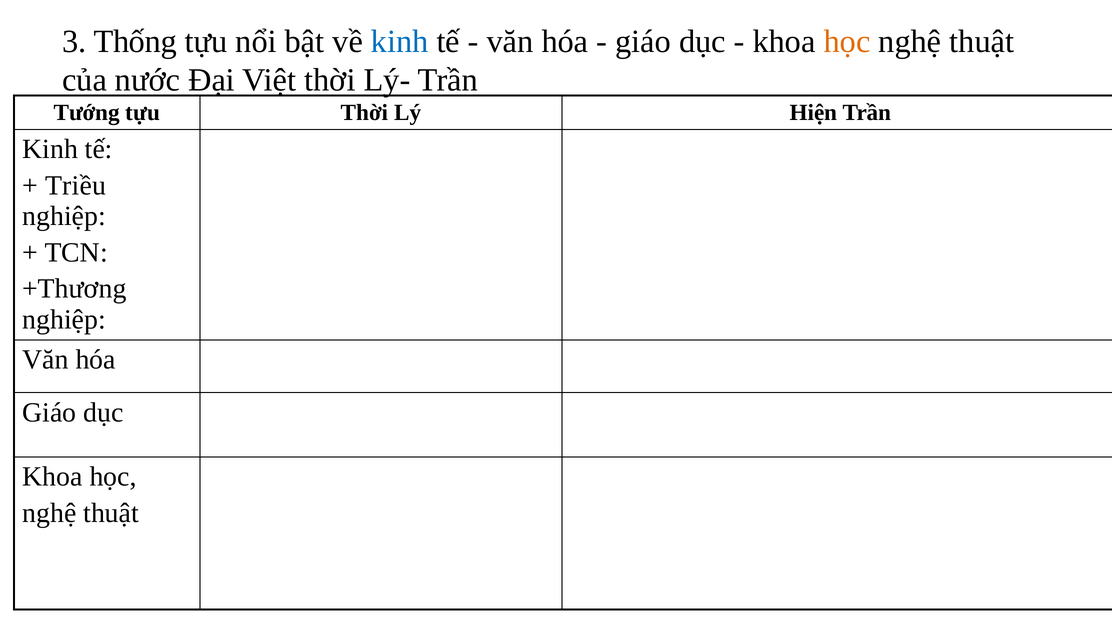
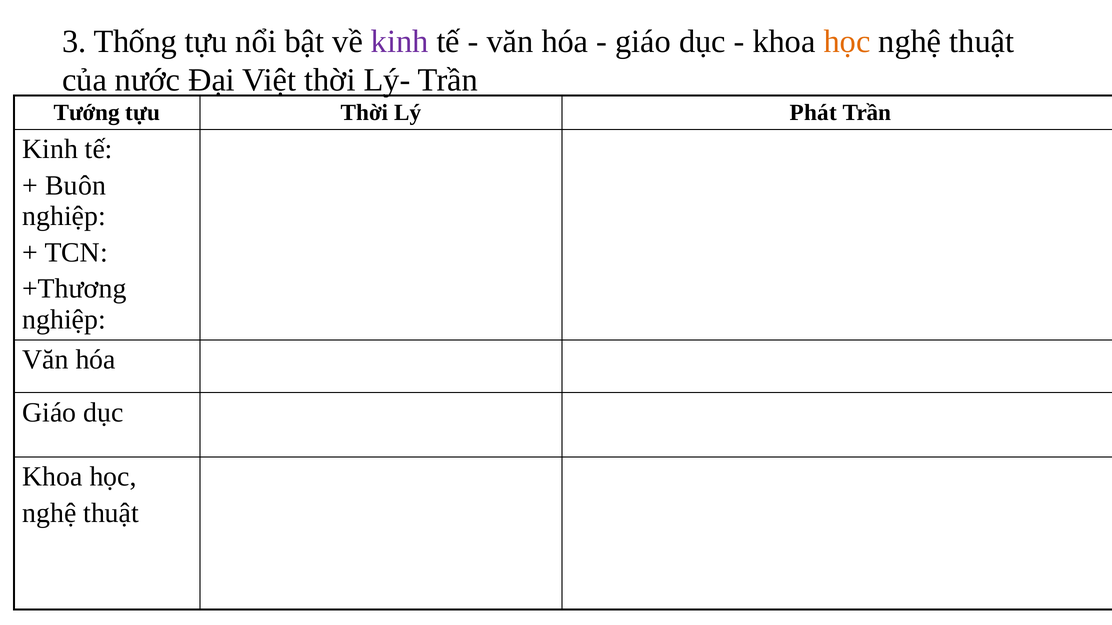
kinh colour: blue -> purple (400, 41)
Hiện: Hiện -> Phát (813, 113)
Triều: Triều -> Buôn (76, 186)
